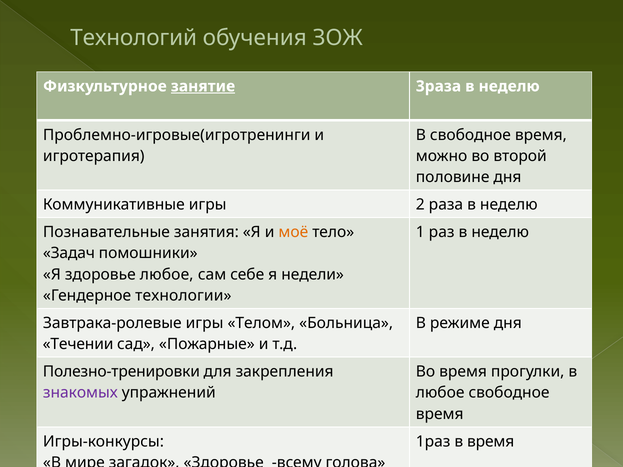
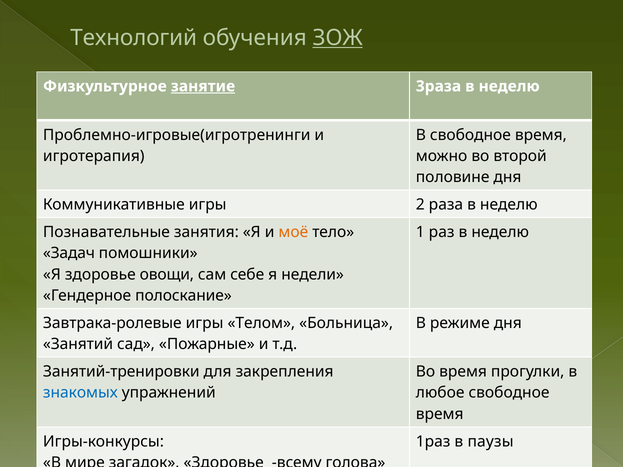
ЗОЖ underline: none -> present (338, 38)
здоровье любое: любое -> овощи (167, 275)
технологии: технологии -> полоскание (183, 296)
Течении: Течении -> Занятий (78, 344)
Полезно-тренировки: Полезно-тренировки -> Занятий-тренировки (121, 372)
знакомых colour: purple -> blue (80, 393)
в время: время -> паузы (491, 442)
